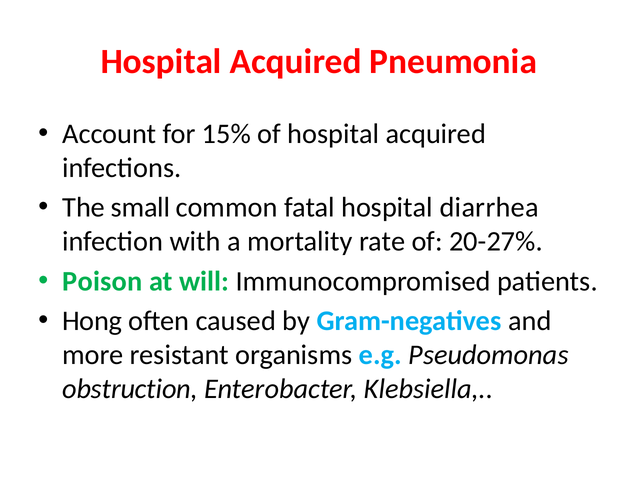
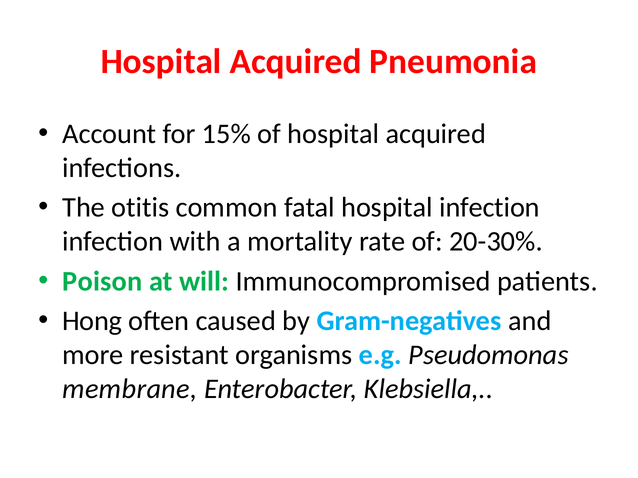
small: small -> otitis (140, 208)
hospital diarrhea: diarrhea -> infection (489, 208)
20-27%: 20-27% -> 20-30% (496, 242)
obstruction: obstruction -> membrane (130, 389)
